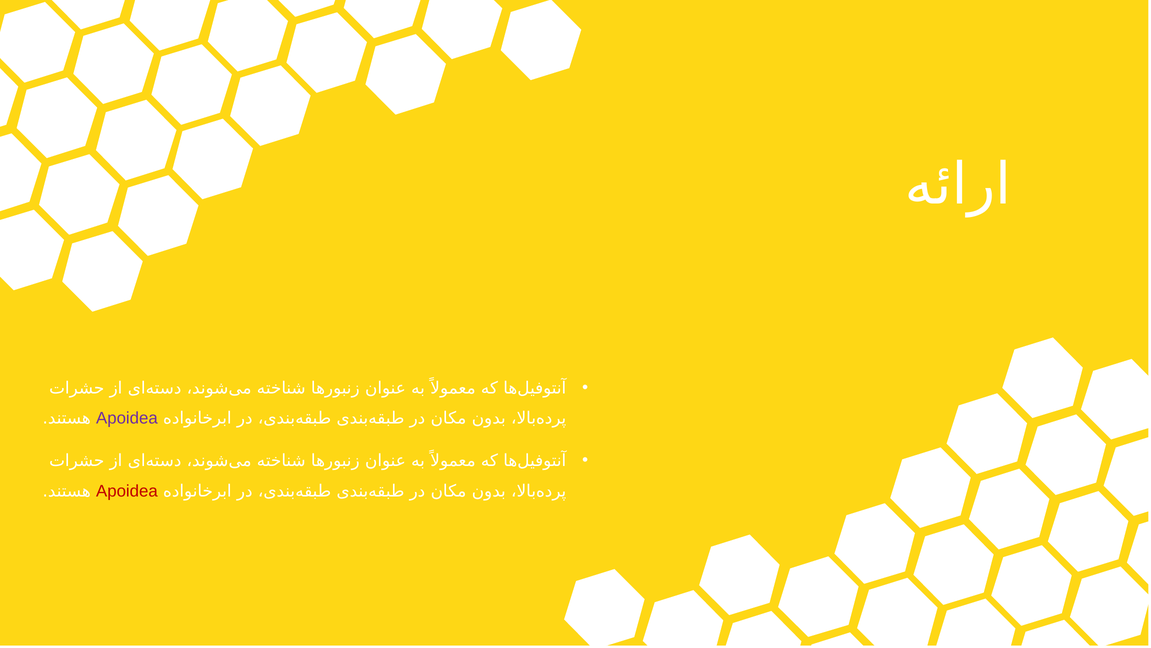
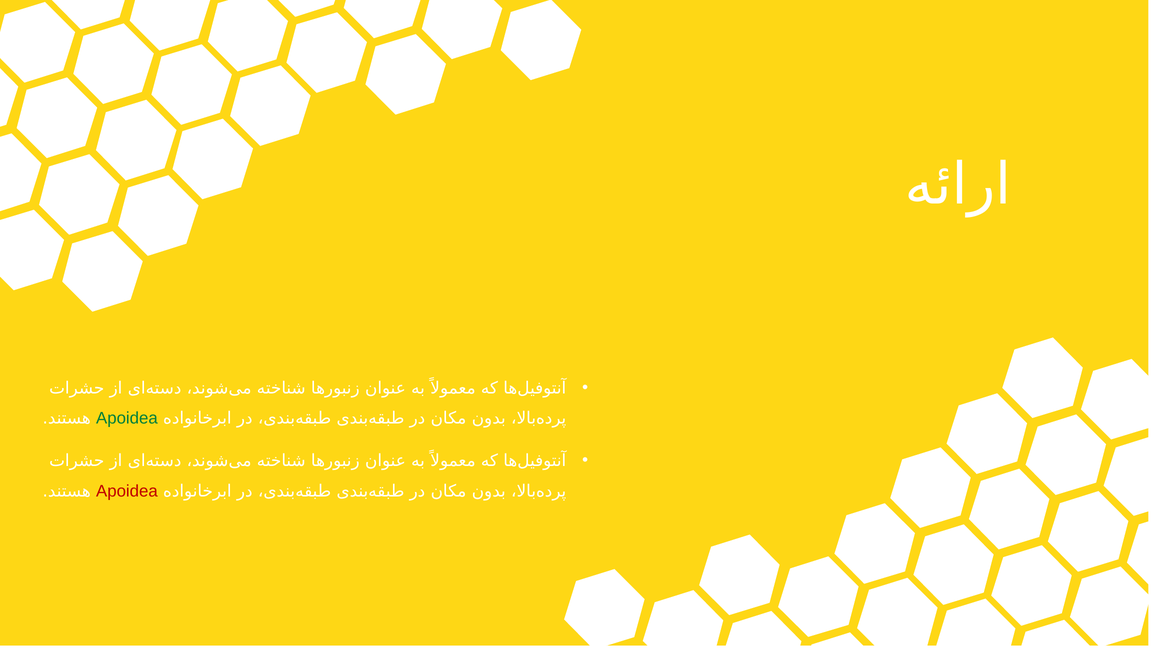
Apoidea colour: purple -> green (127, 418)
